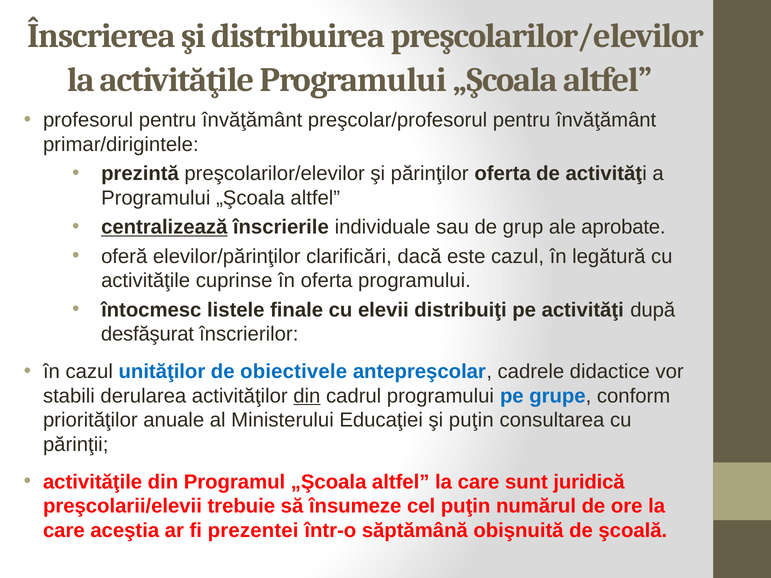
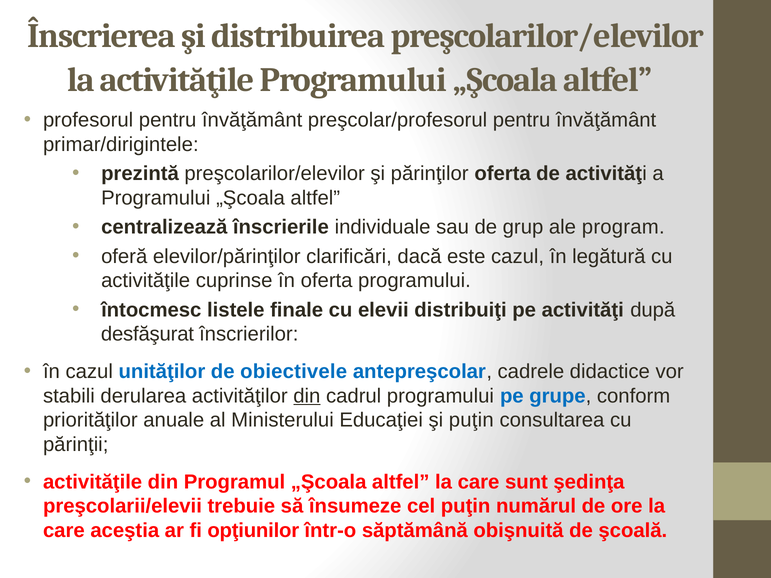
centralizează underline: present -> none (164, 227)
aprobate: aprobate -> program (623, 227)
juridică: juridică -> şedinţa (589, 482)
prezentei: prezentei -> opţiunilor (253, 531)
